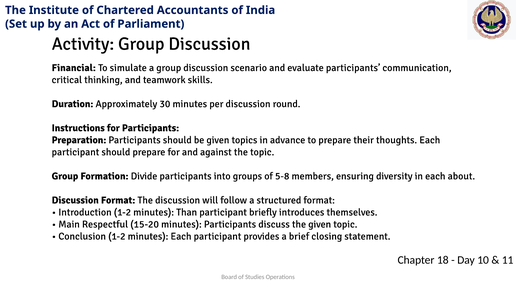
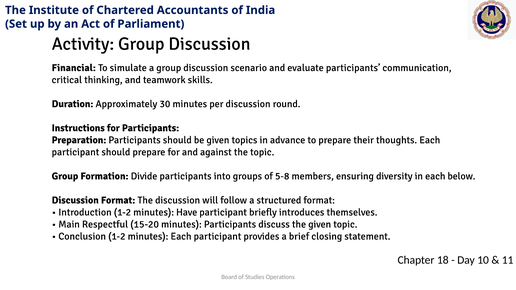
about: about -> below (461, 176)
Than: Than -> Have (187, 212)
